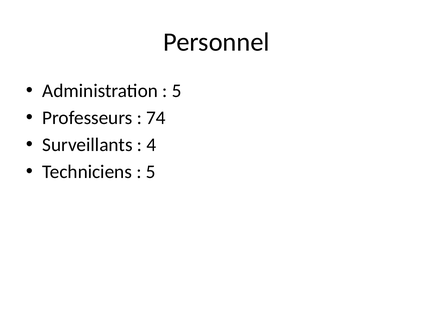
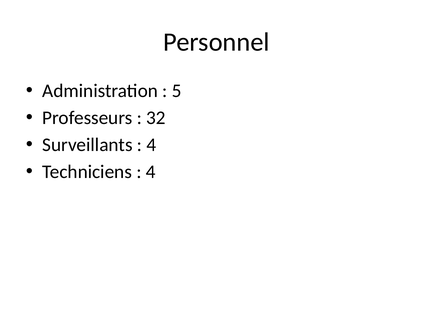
74: 74 -> 32 (156, 118)
5: 5 -> 4 (151, 172)
